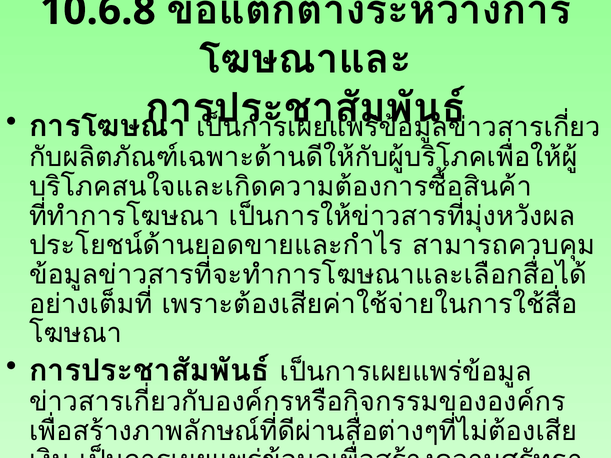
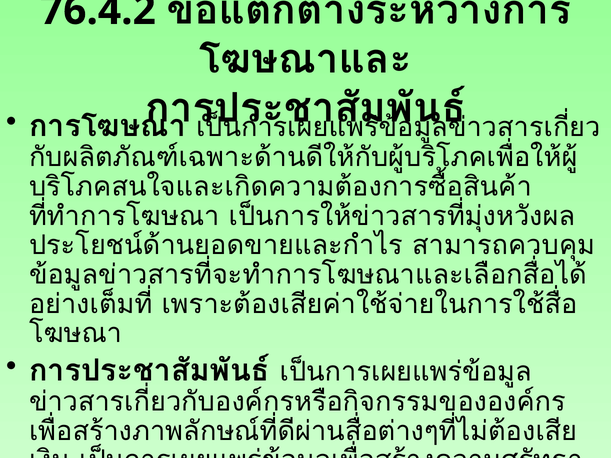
10.6.8: 10.6.8 -> 76.4.2 (98, 10)
